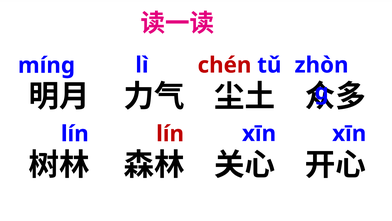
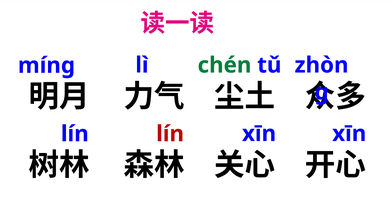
chén colour: red -> green (224, 65)
